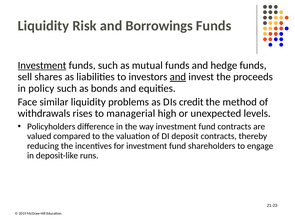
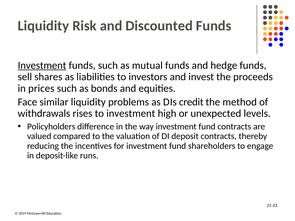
Borrowings: Borrowings -> Discounted (159, 26)
and underline: present -> none (178, 77)
policy: policy -> prices (41, 88)
to managerial: managerial -> investment (131, 114)
